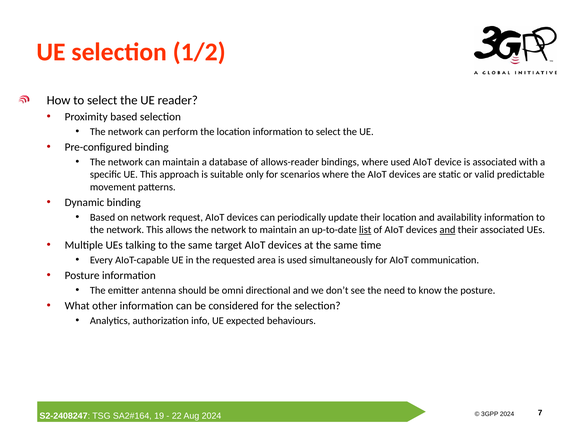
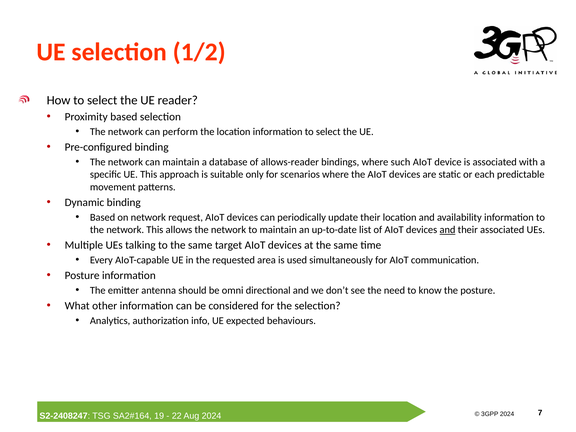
where used: used -> such (401, 162)
valid: valid -> each (485, 175)
list underline: present -> none (365, 230)
